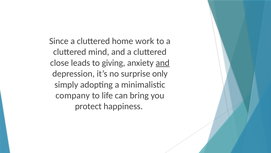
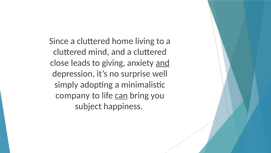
work: work -> living (145, 41)
only: only -> well (160, 73)
can underline: none -> present (121, 95)
protect: protect -> subject (88, 106)
